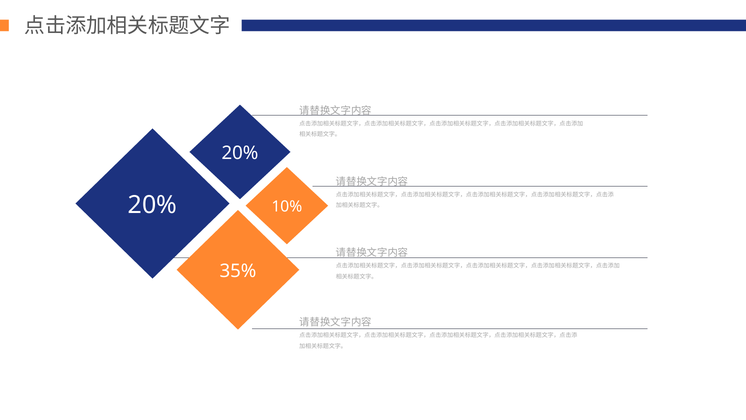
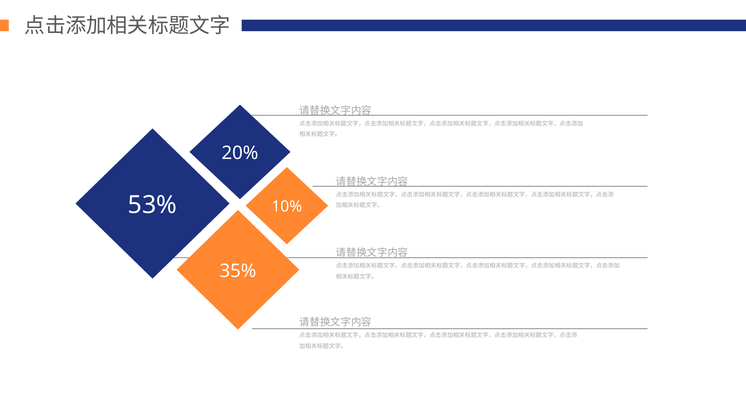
20%: 20% -> 53% (153, 205)
